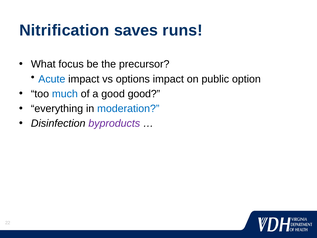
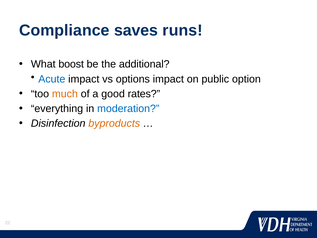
Nitrification: Nitrification -> Compliance (64, 30)
focus: focus -> boost (71, 64)
precursor: precursor -> additional (144, 64)
much colour: blue -> orange (65, 94)
good good: good -> rates (144, 94)
byproducts colour: purple -> orange (114, 123)
